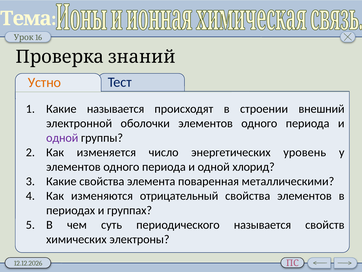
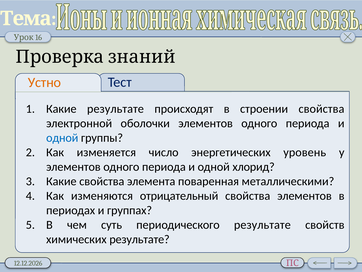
Какие называется: называется -> результате (115, 109)
внешний: внешний -> свойства (321, 109)
одной colour: purple -> blue (62, 138)
периодического называется: называется -> результате (262, 224)
электроны: электроны -> результате (139, 239)
